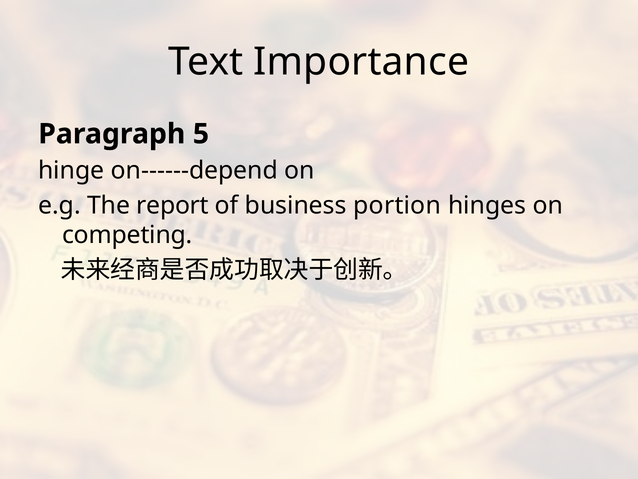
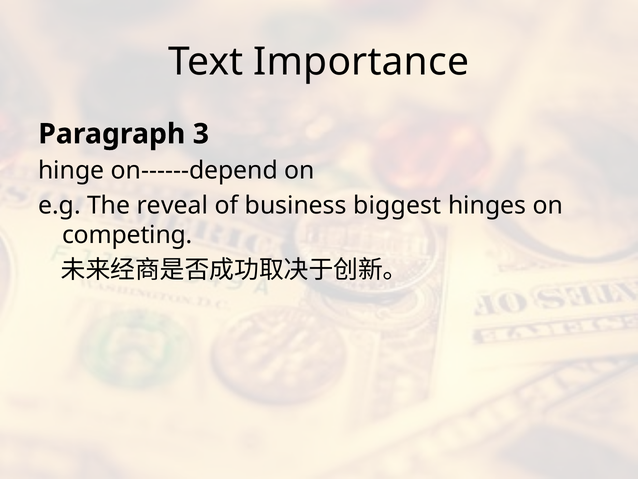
5: 5 -> 3 (201, 134)
report: report -> reveal (172, 205)
portion: portion -> biggest (397, 205)
